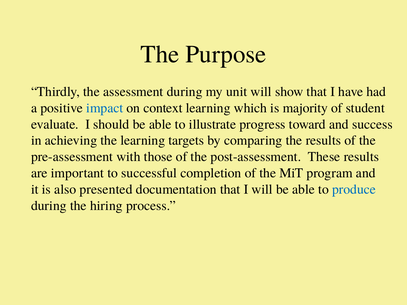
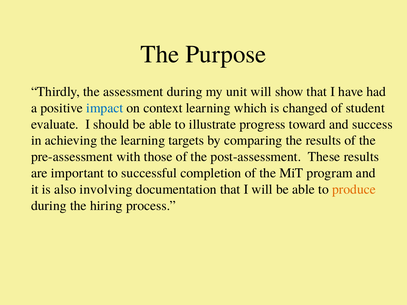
majority: majority -> changed (305, 108)
presented: presented -> involving (106, 189)
produce colour: blue -> orange (354, 189)
